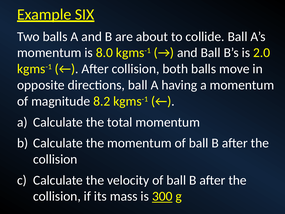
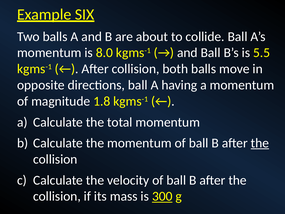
2.0: 2.0 -> 5.5 (262, 53)
8.2: 8.2 -> 1.8 (102, 101)
the underline: none -> present (260, 143)
